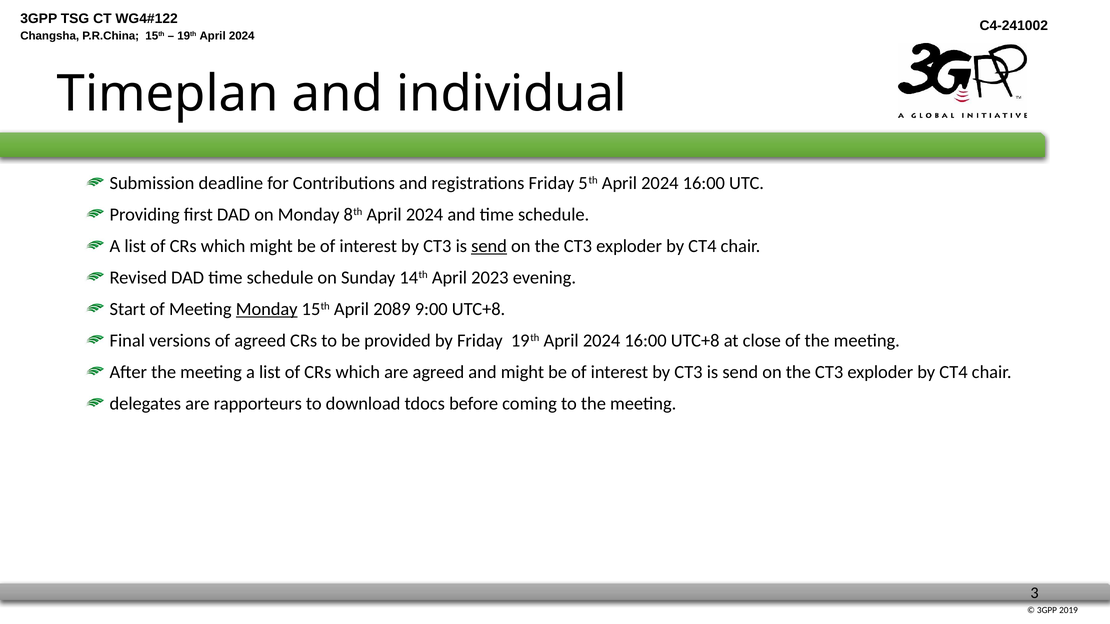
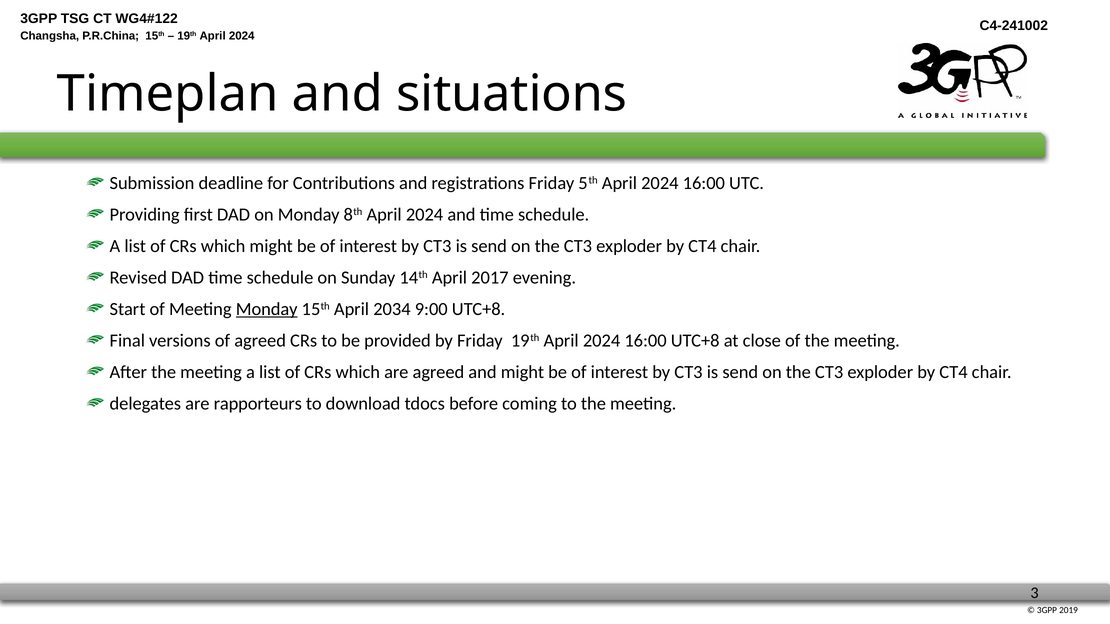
individual: individual -> situations (512, 94)
send underline: present -> none (489, 246)
2023: 2023 -> 2017 (490, 278)
2089: 2089 -> 2034 (392, 309)
